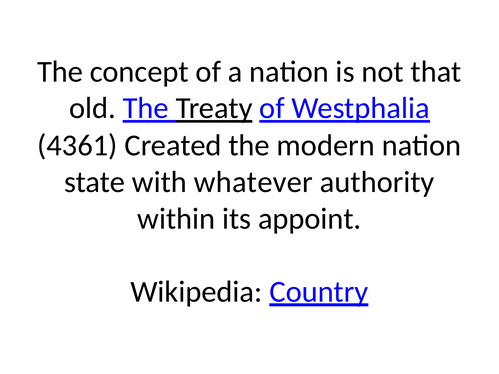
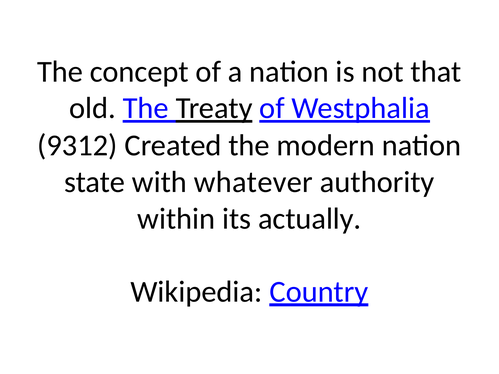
4361: 4361 -> 9312 (77, 146)
appoint: appoint -> actually (310, 219)
